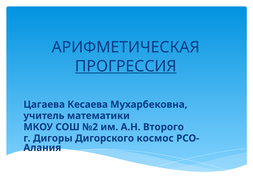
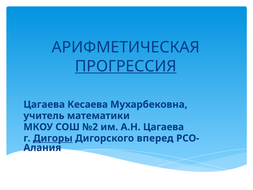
А.Н Второго: Второго -> Цагаева (163, 127)
Дигоры underline: none -> present (53, 138)
космос: космос -> вперед (155, 138)
